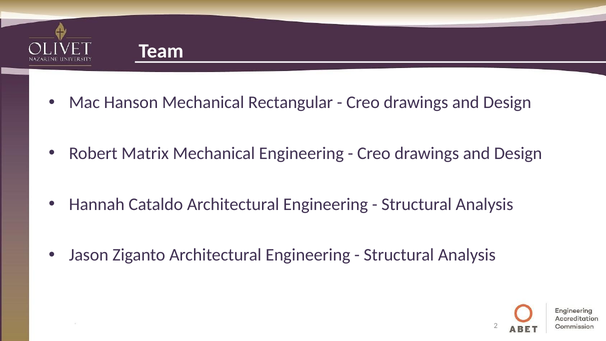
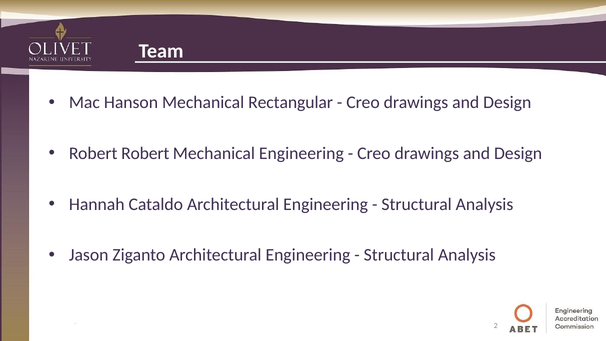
Robert Matrix: Matrix -> Robert (145, 153)
